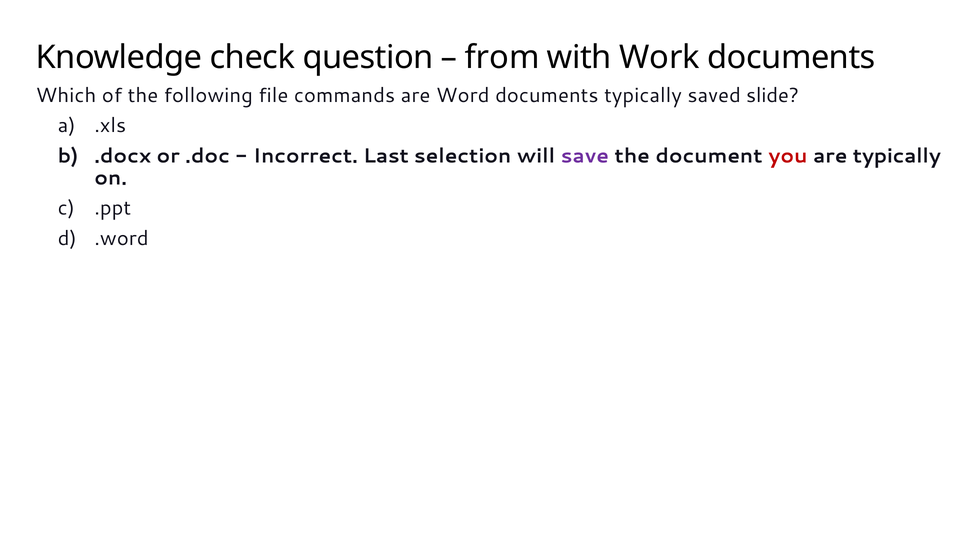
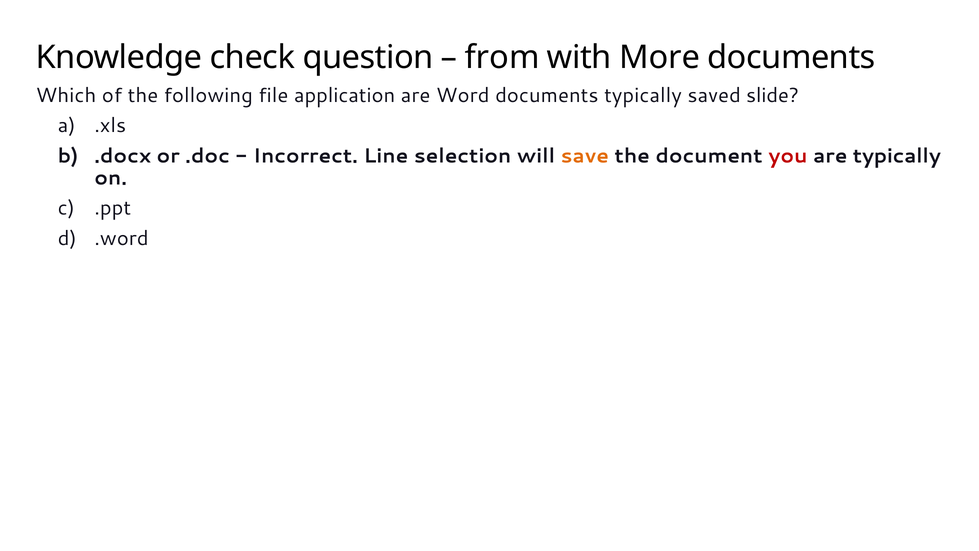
Work: Work -> More (660, 57)
commands: commands -> application (345, 95)
Last: Last -> Line (386, 156)
save colour: purple -> orange (585, 156)
